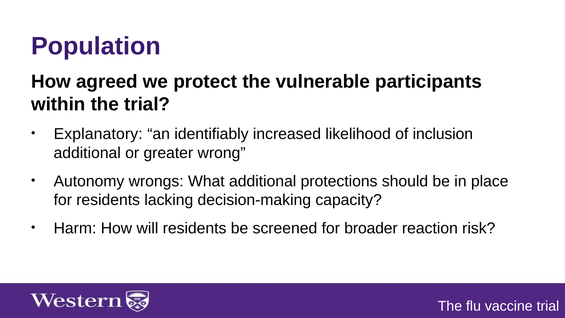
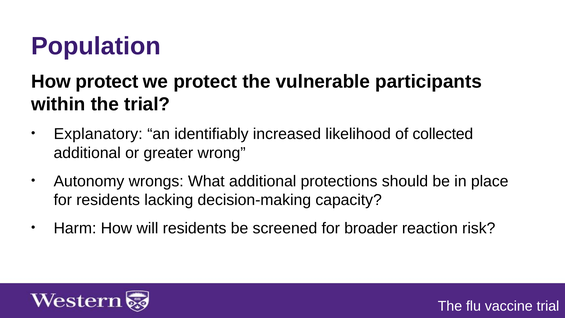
How agreed: agreed -> protect (107, 81)
inclusion: inclusion -> collected (443, 134)
